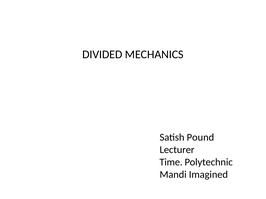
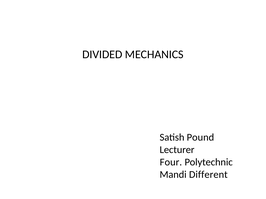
Time: Time -> Four (171, 163)
Imagined: Imagined -> Different (208, 175)
